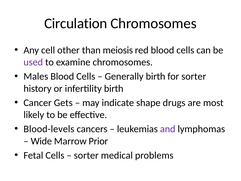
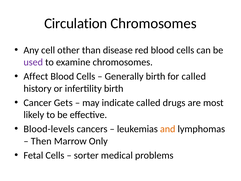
meiosis: meiosis -> disease (118, 50)
Males: Males -> Affect (36, 76)
for sorter: sorter -> called (194, 76)
indicate shape: shape -> called (148, 103)
and colour: purple -> orange (168, 129)
Wide: Wide -> Then (41, 141)
Prior: Prior -> Only (98, 141)
